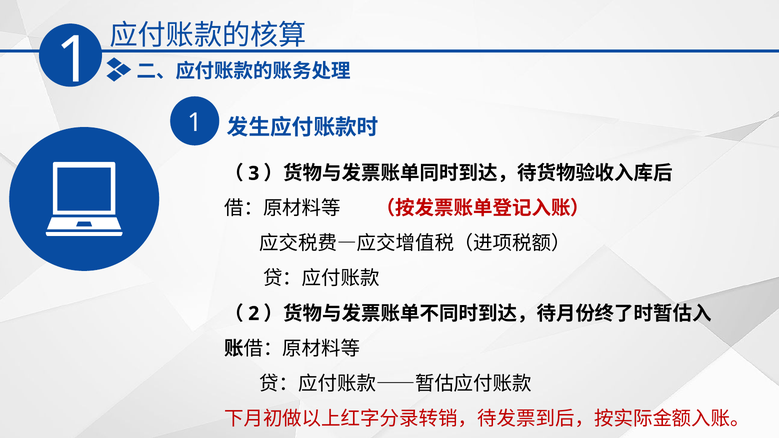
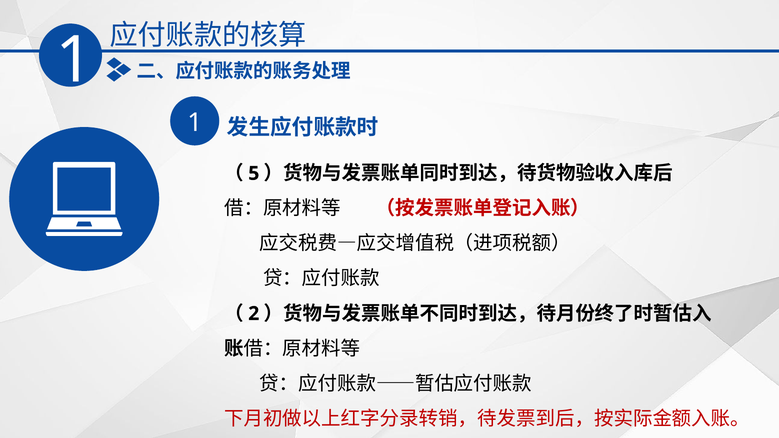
3: 3 -> 5 (254, 174)
